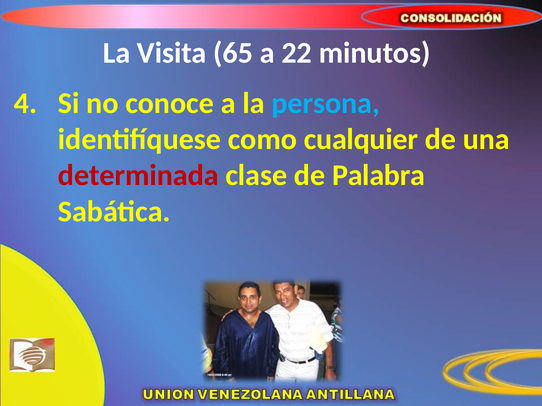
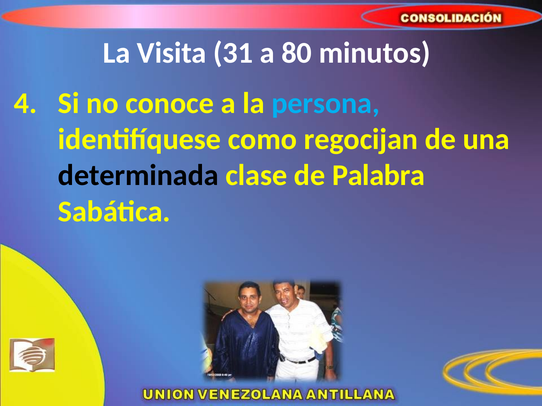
65: 65 -> 31 (233, 53)
22: 22 -> 80 (297, 53)
cualquier: cualquier -> regocijan (361, 139)
determinada colour: red -> black (138, 176)
